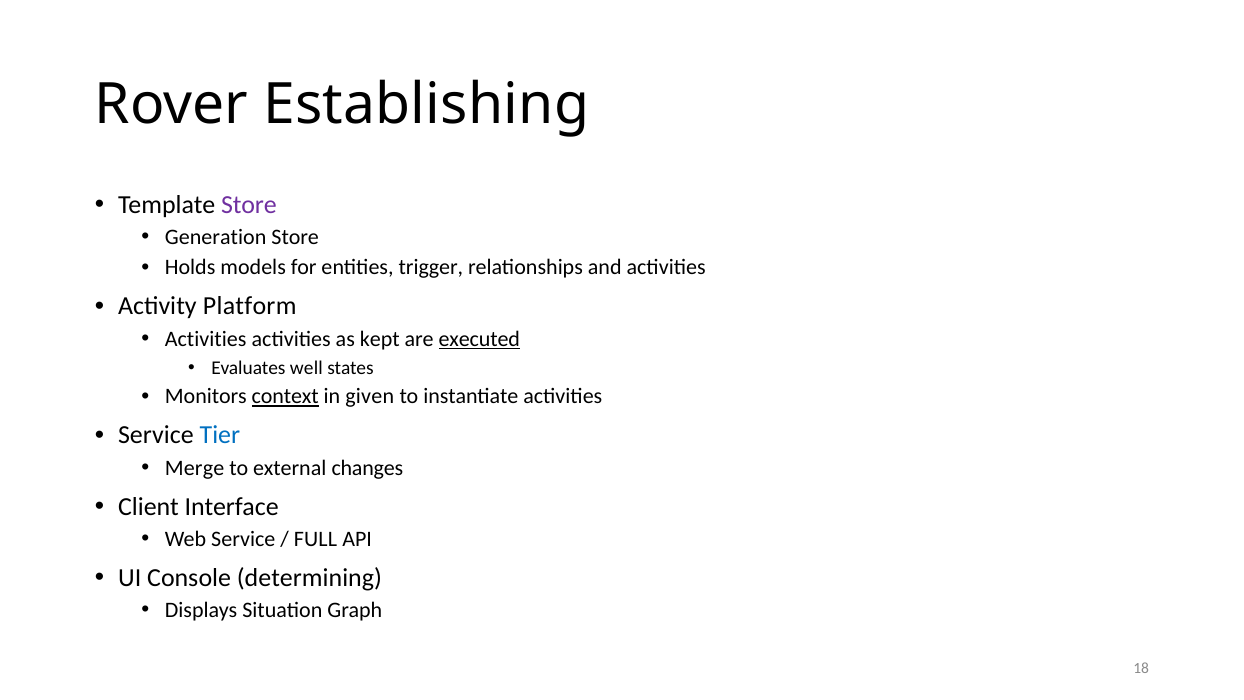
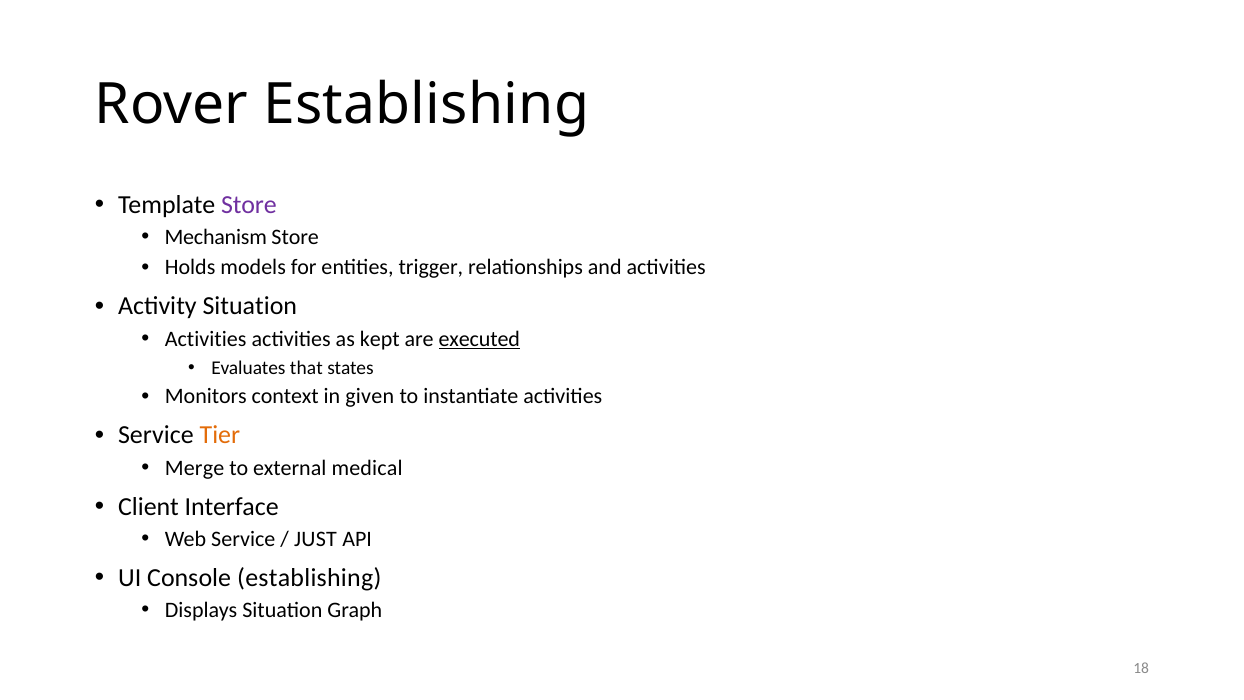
Generation: Generation -> Mechanism (216, 237)
Activity Platform: Platform -> Situation (250, 306)
well: well -> that (306, 368)
context underline: present -> none (285, 396)
Tier colour: blue -> orange (220, 435)
changes: changes -> medical (367, 468)
FULL: FULL -> JUST (316, 539)
Console determining: determining -> establishing (309, 578)
